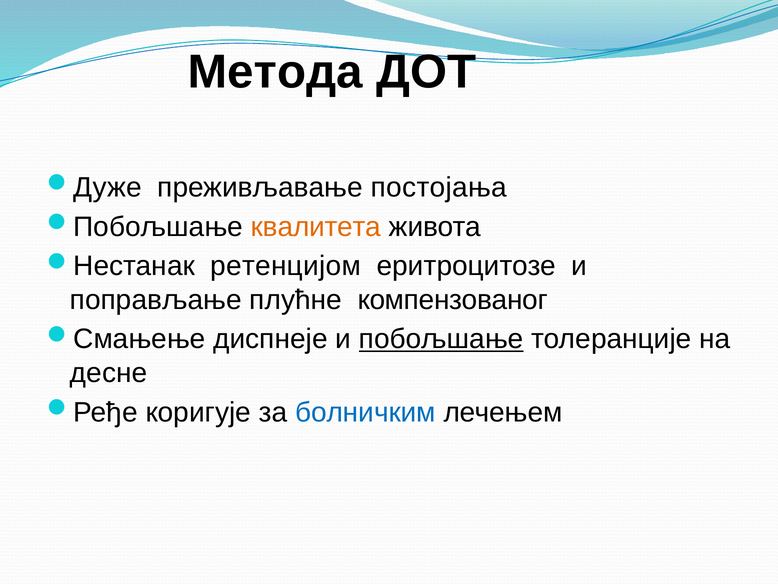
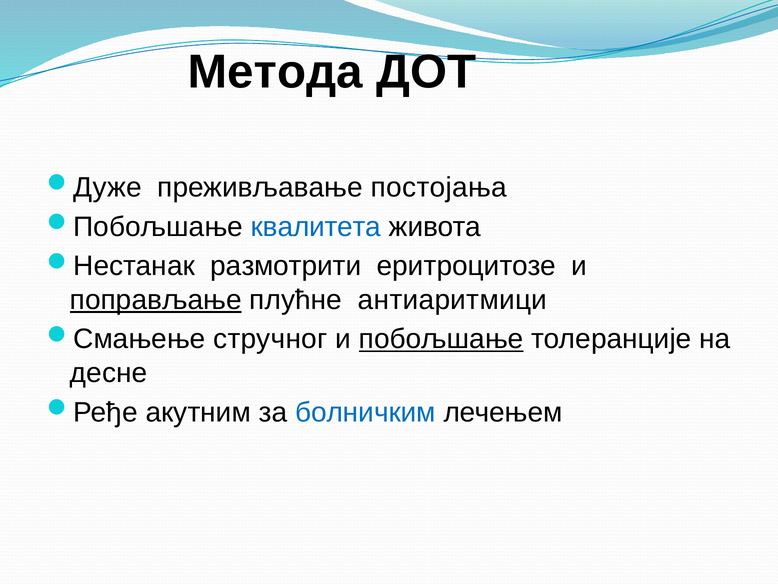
квалитета colour: orange -> blue (316, 227)
ретенцијом: ретенцијом -> размотрити (286, 266)
поправљање underline: none -> present (156, 300)
компензованог: компензованог -> антиаритмици (452, 300)
диспнеје: диспнеје -> стручног (270, 339)
коригује: коригује -> акутним (198, 412)
